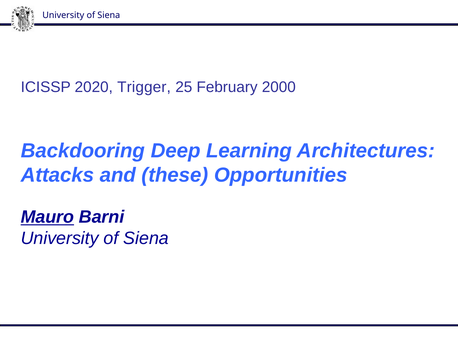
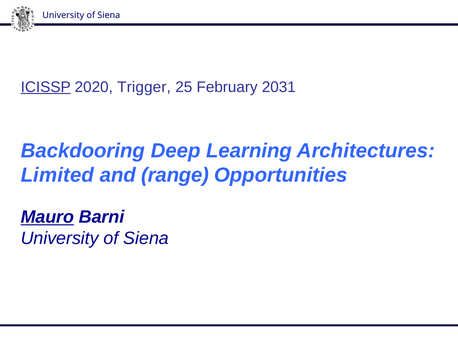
ICISSP underline: none -> present (46, 87)
2000: 2000 -> 2031 (279, 87)
Attacks: Attacks -> Limited (57, 175)
these: these -> range (175, 175)
